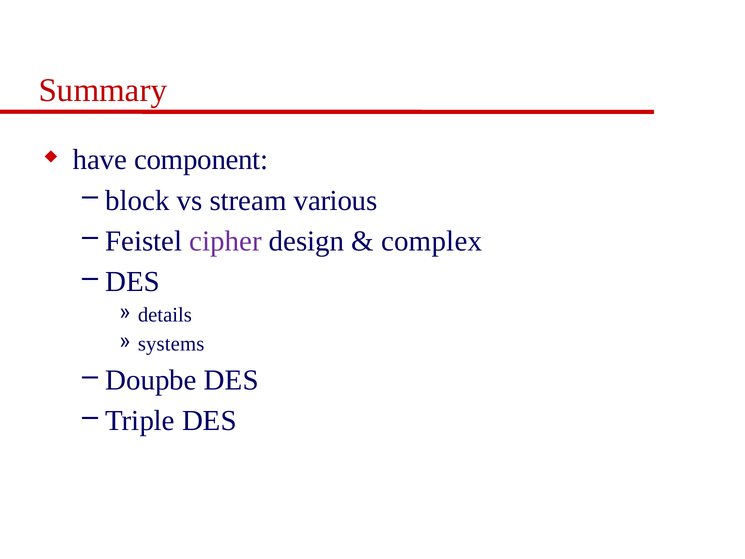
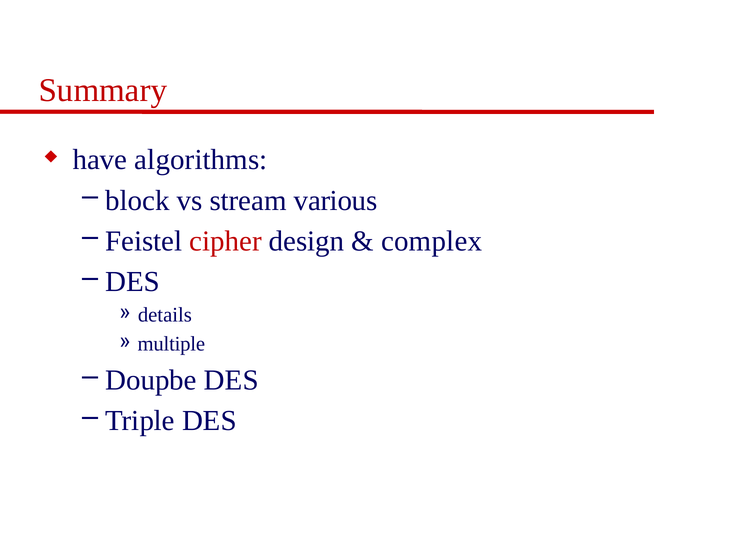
component: component -> algorithms (201, 160)
cipher colour: purple -> red (226, 241)
systems: systems -> multiple (171, 344)
